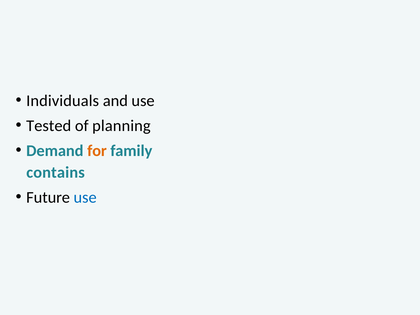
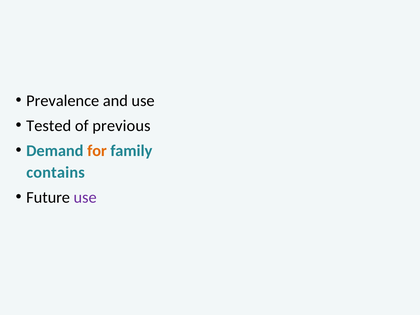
Individuals: Individuals -> Prevalence (63, 101)
planning: planning -> previous (121, 126)
use colour: blue -> purple (85, 197)
